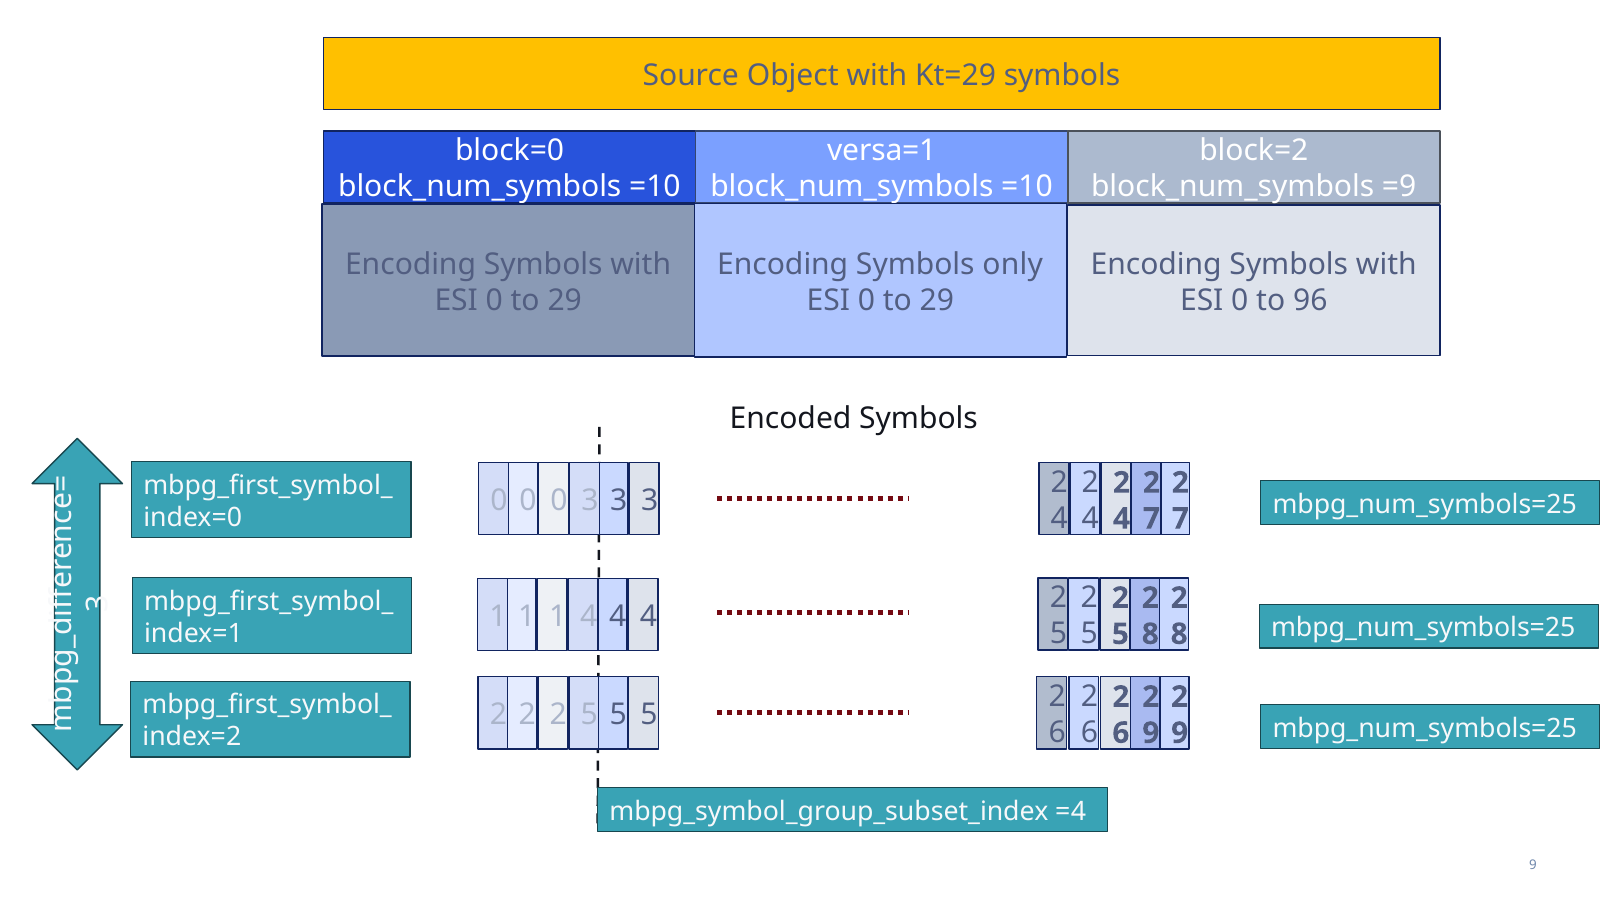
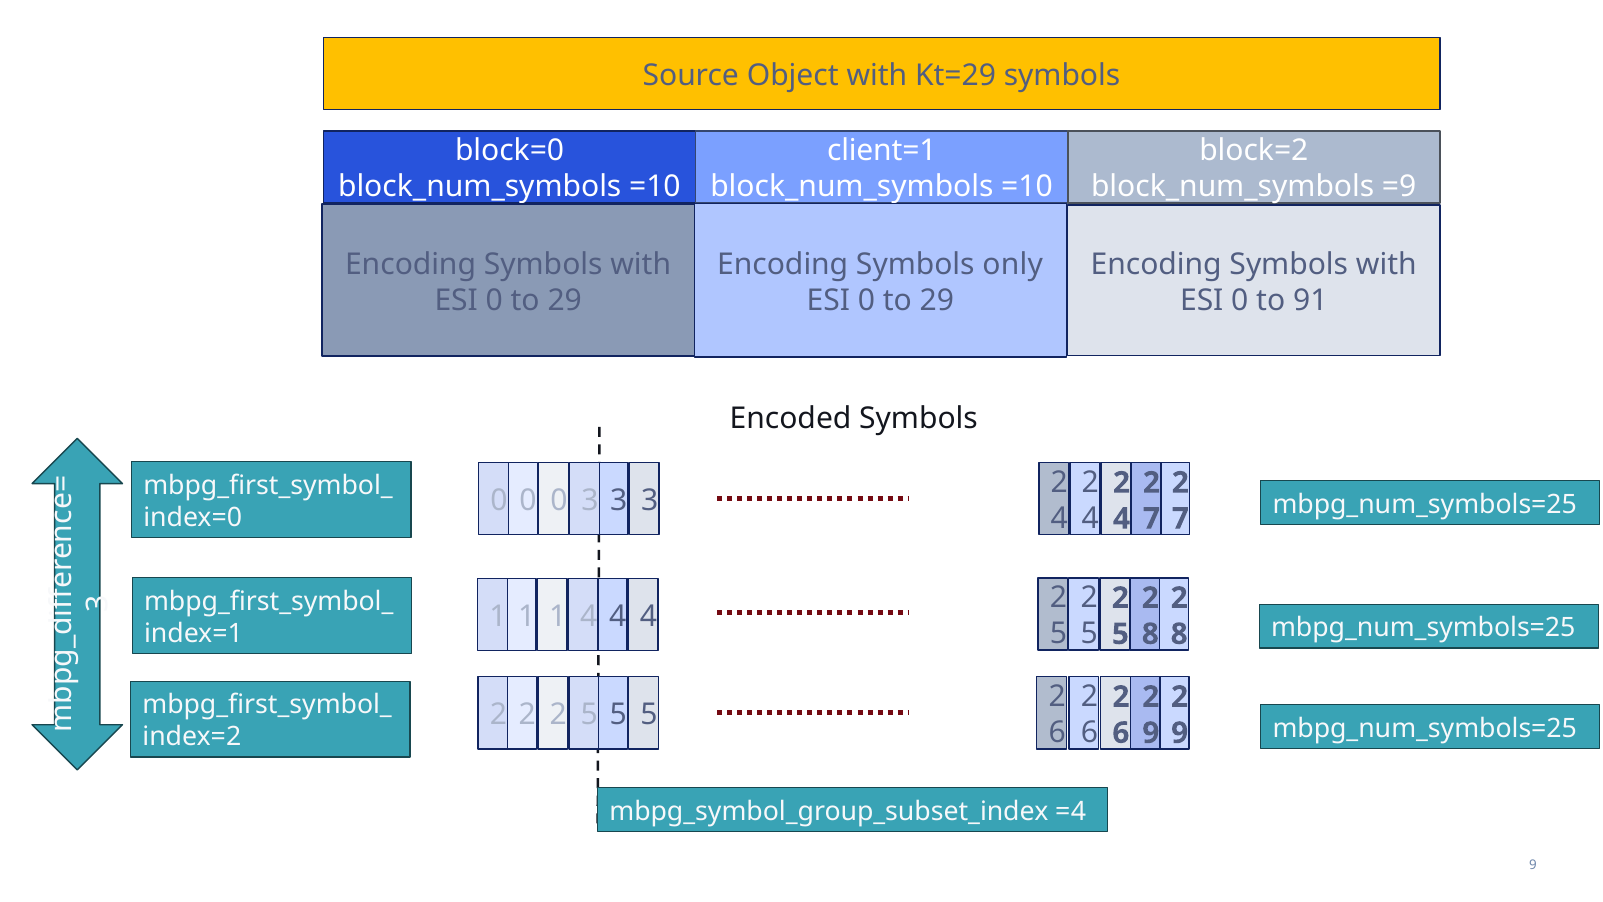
versa=1: versa=1 -> client=1 (882, 151)
96: 96 -> 91 (1310, 300)
